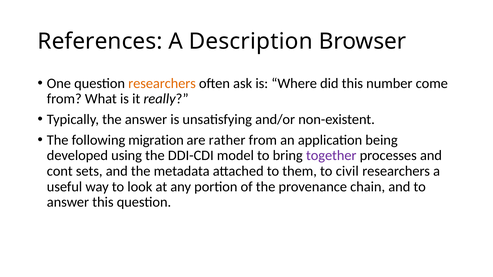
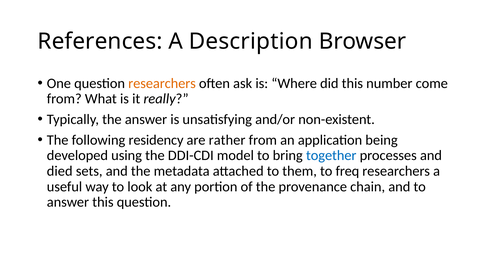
migration: migration -> residency (156, 140)
together colour: purple -> blue (331, 156)
cont: cont -> died (60, 171)
civil: civil -> freq (347, 171)
